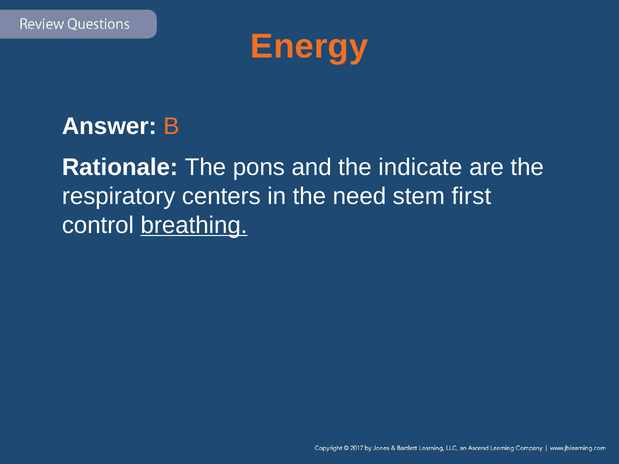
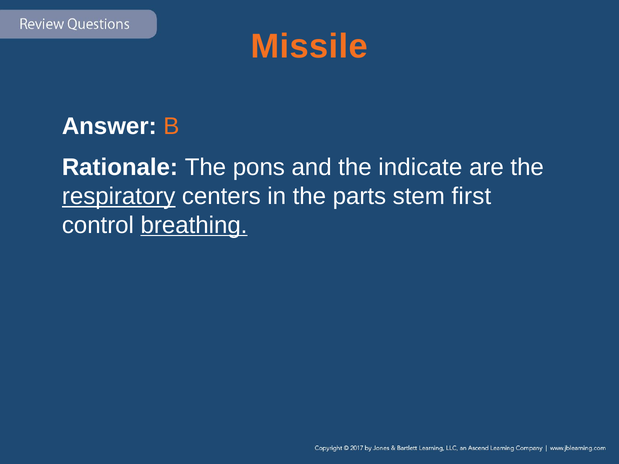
Energy: Energy -> Missile (309, 46)
respiratory underline: none -> present (119, 196)
need: need -> parts (359, 196)
